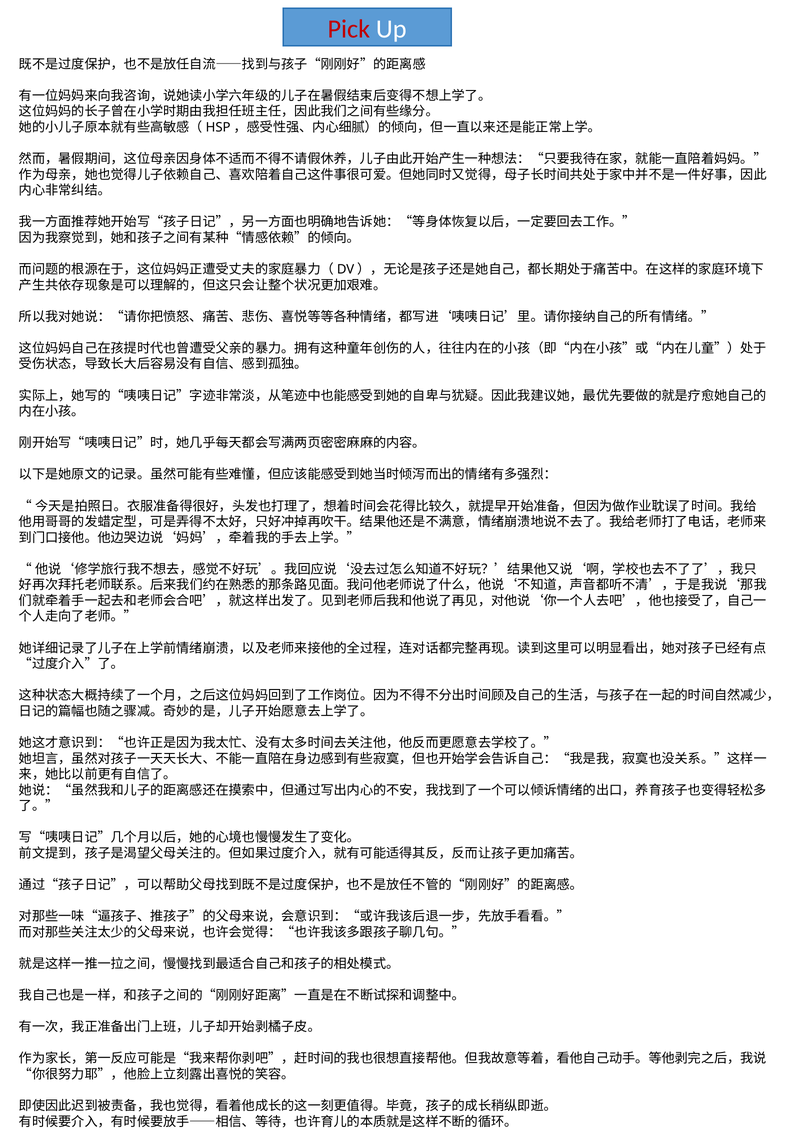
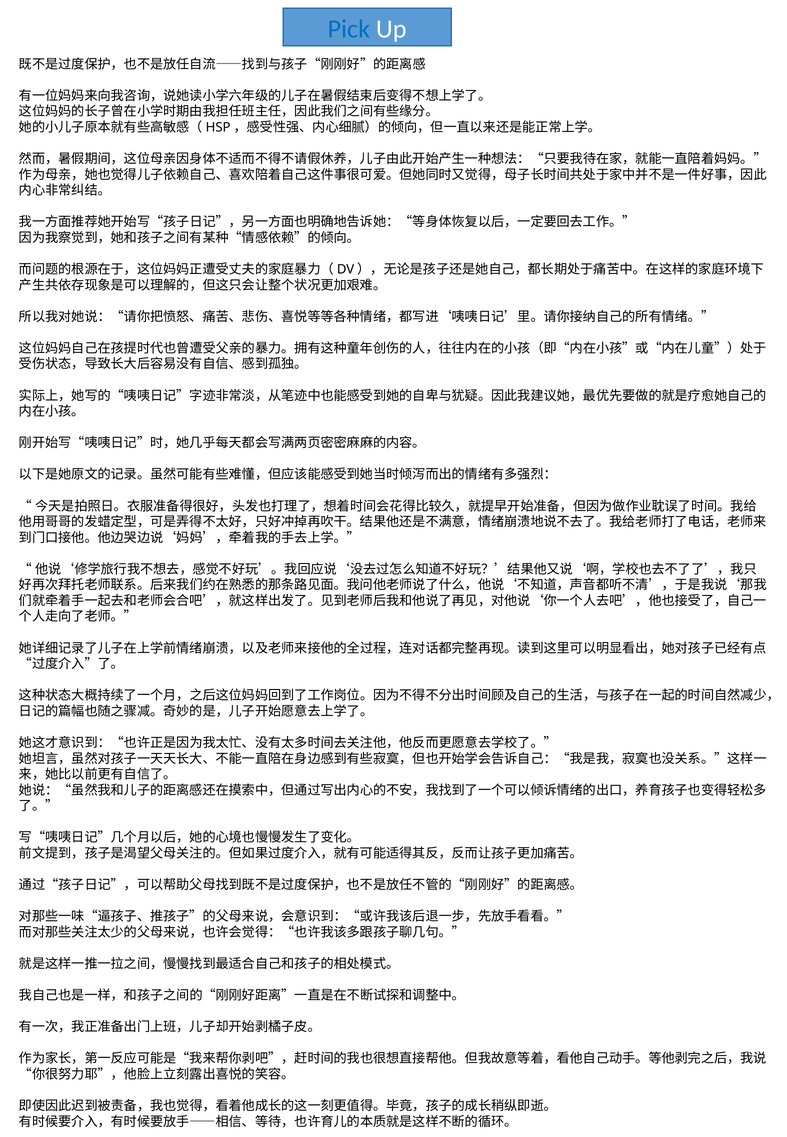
Pick colour: red -> blue (349, 29)
